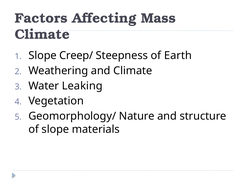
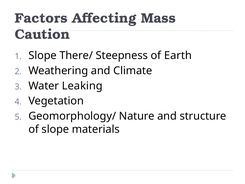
Climate: Climate -> Caution (42, 34)
Creep/: Creep/ -> There/ (76, 55)
